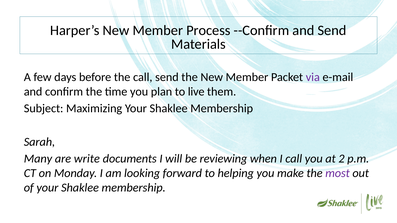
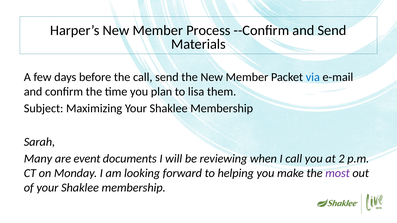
via colour: purple -> blue (313, 77)
live: live -> lisa (196, 92)
write: write -> event (87, 159)
